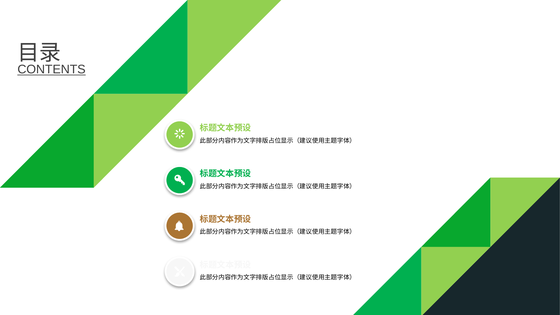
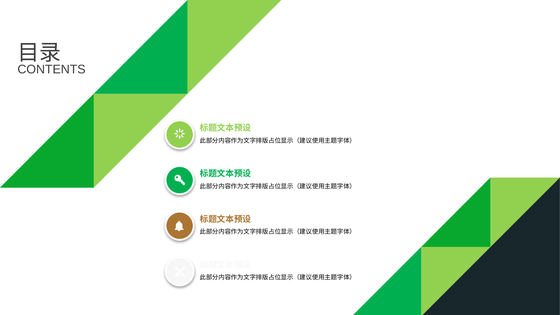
CONTENTS underline: present -> none (52, 70)
